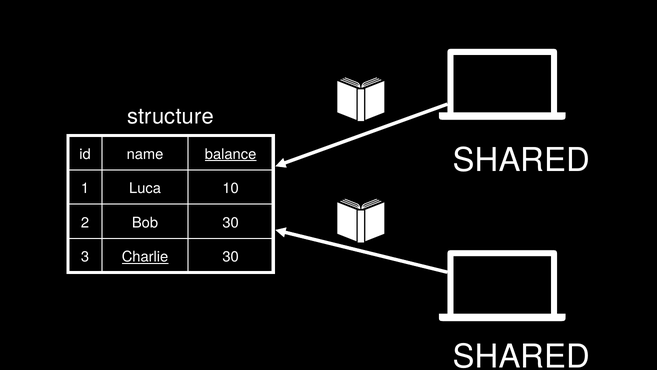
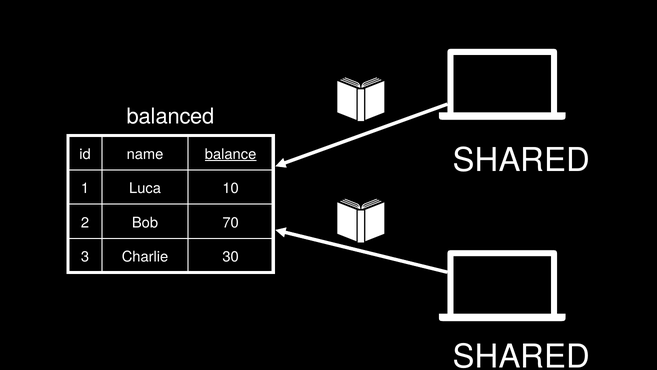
structure: structure -> balanced (171, 116)
Bob 30: 30 -> 70 (231, 223)
Charlie underline: present -> none (145, 257)
